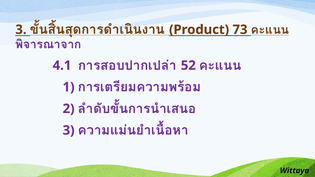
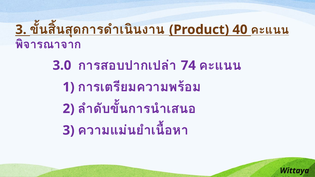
73: 73 -> 40 (240, 30)
4.1: 4.1 -> 3.0 (62, 65)
52: 52 -> 74 (188, 65)
